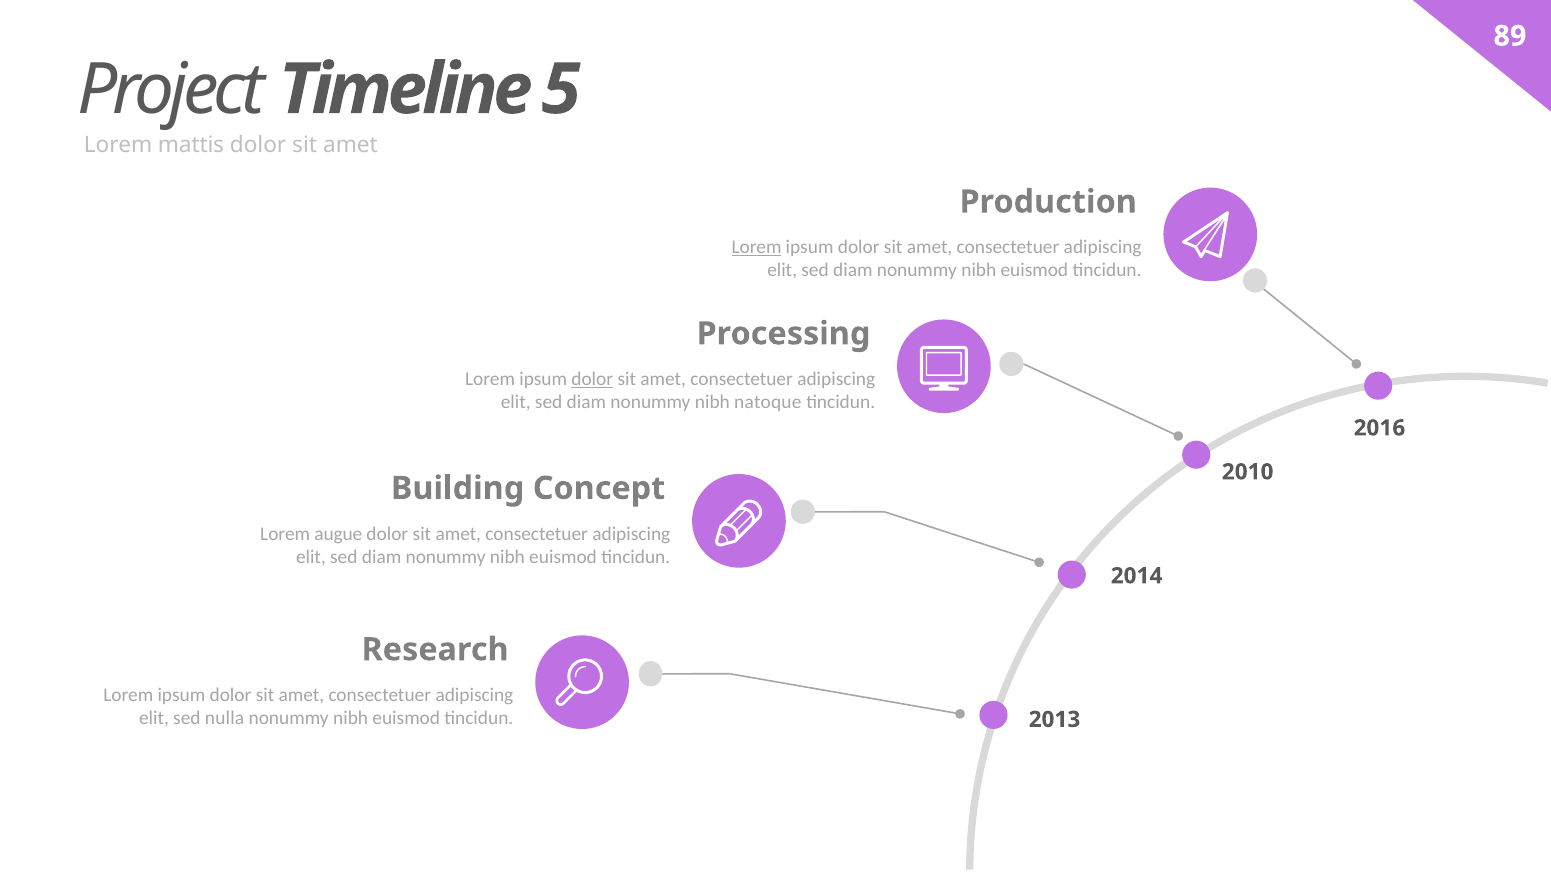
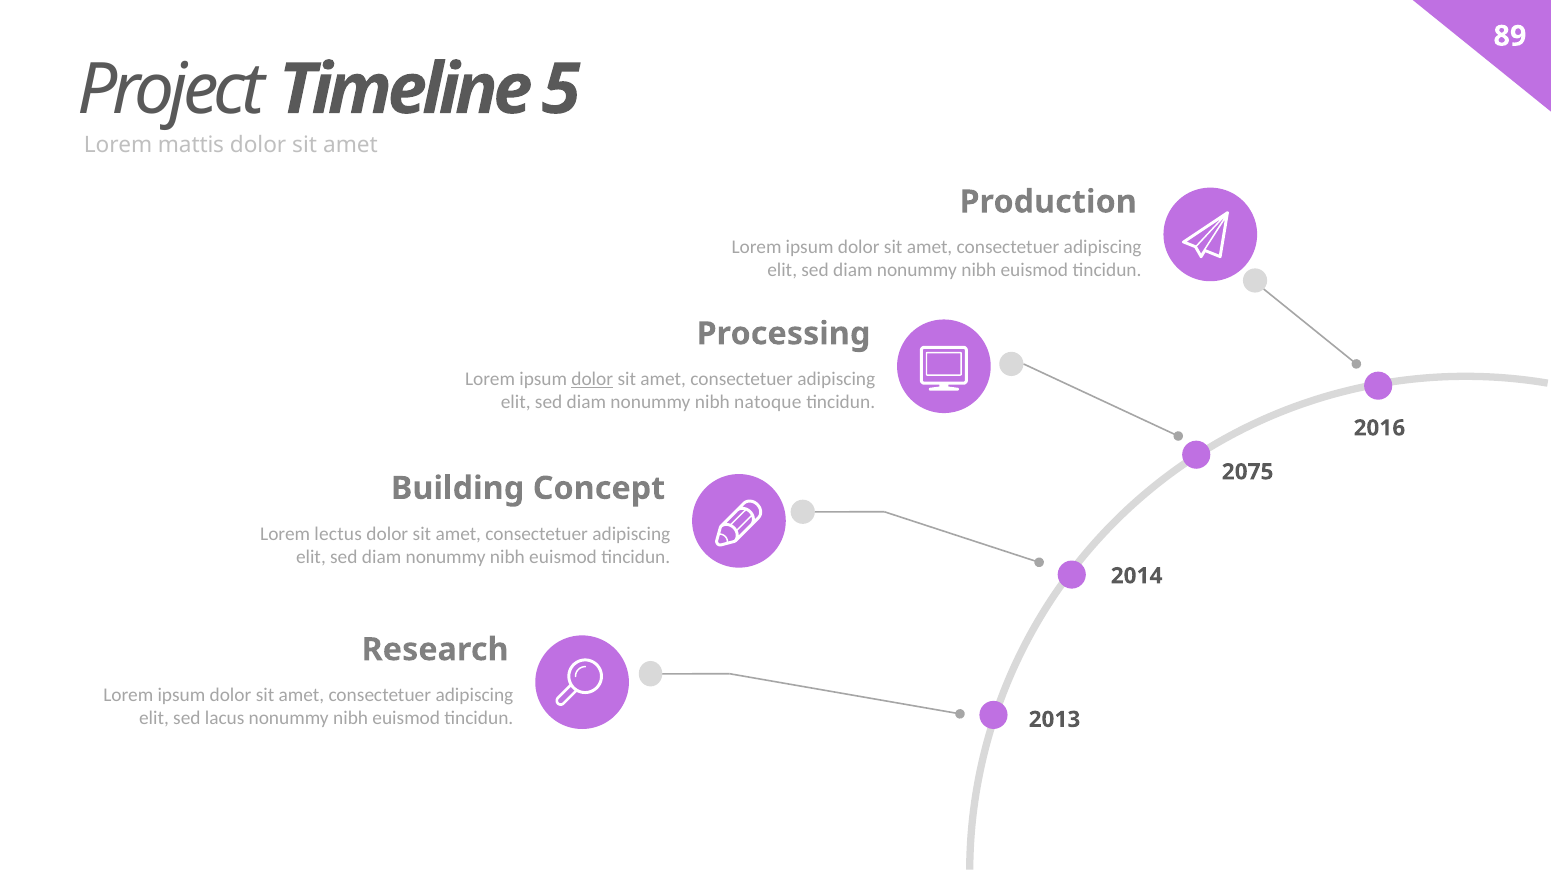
Lorem underline: present -> none (757, 247)
2010: 2010 -> 2075 (1248, 472)
augue: augue -> lectus (338, 534)
nulla: nulla -> lacus (225, 719)
